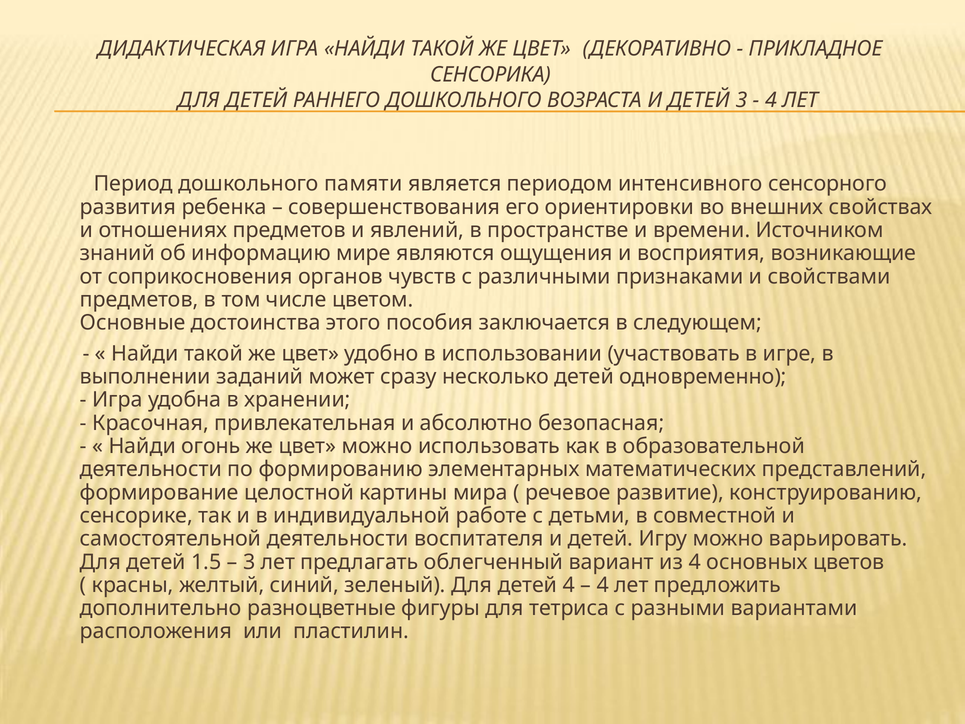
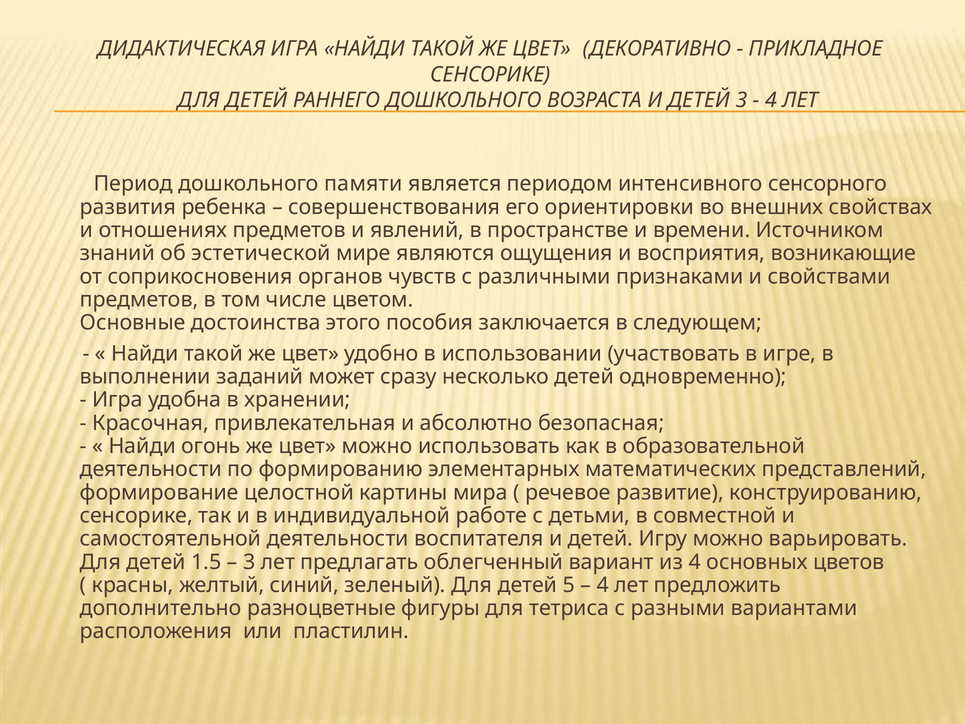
СЕНСОРИКА: СЕНСОРИКА -> СЕНСОРИКЕ (491, 74)
информацию: информацию -> эстетической (261, 253)
детей 4: 4 -> 5 (569, 585)
